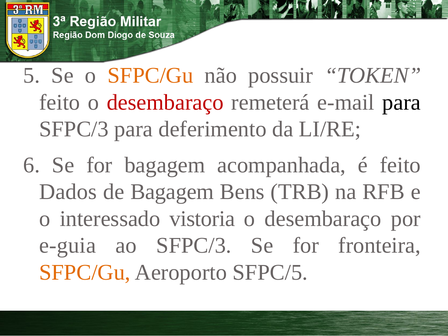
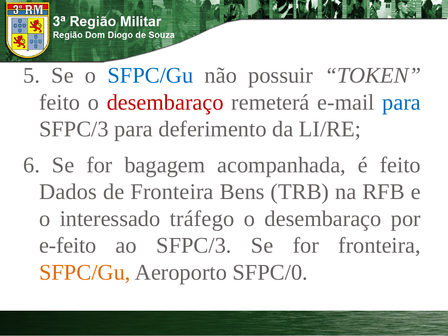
SFPC/Gu colour: orange -> blue (150, 75)
para colour: black -> blue (401, 102)
de Bagagem: Bagagem -> Fronteira (172, 192)
vistoria: vistoria -> tráfego (202, 219)
e-guia: e-guia -> e-feito (68, 246)
SFPC/5: SFPC/5 -> SFPC/0 (270, 272)
